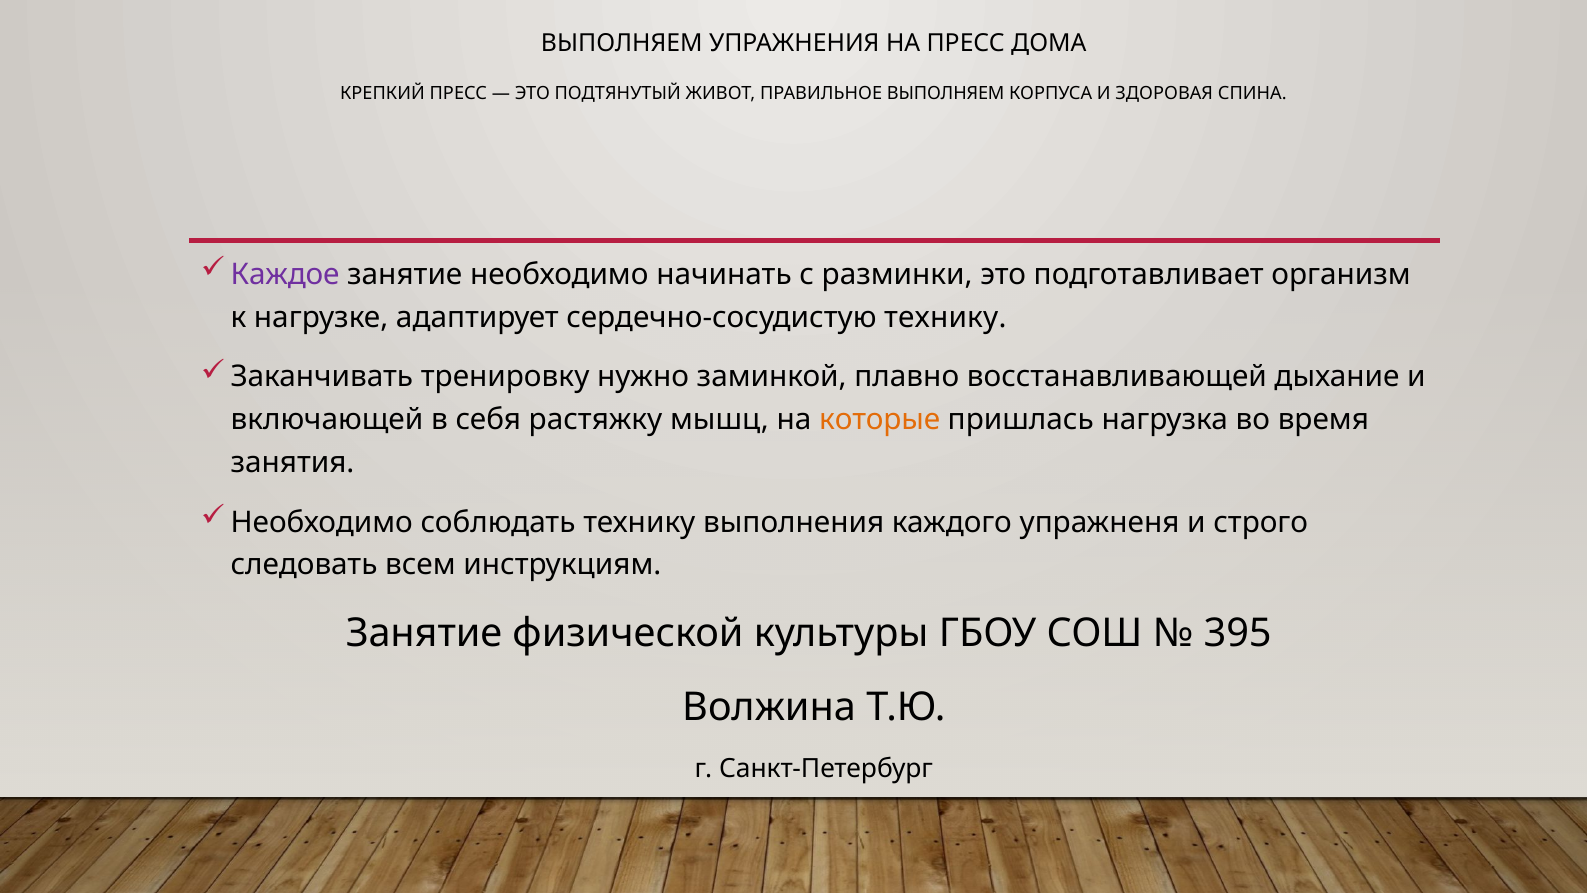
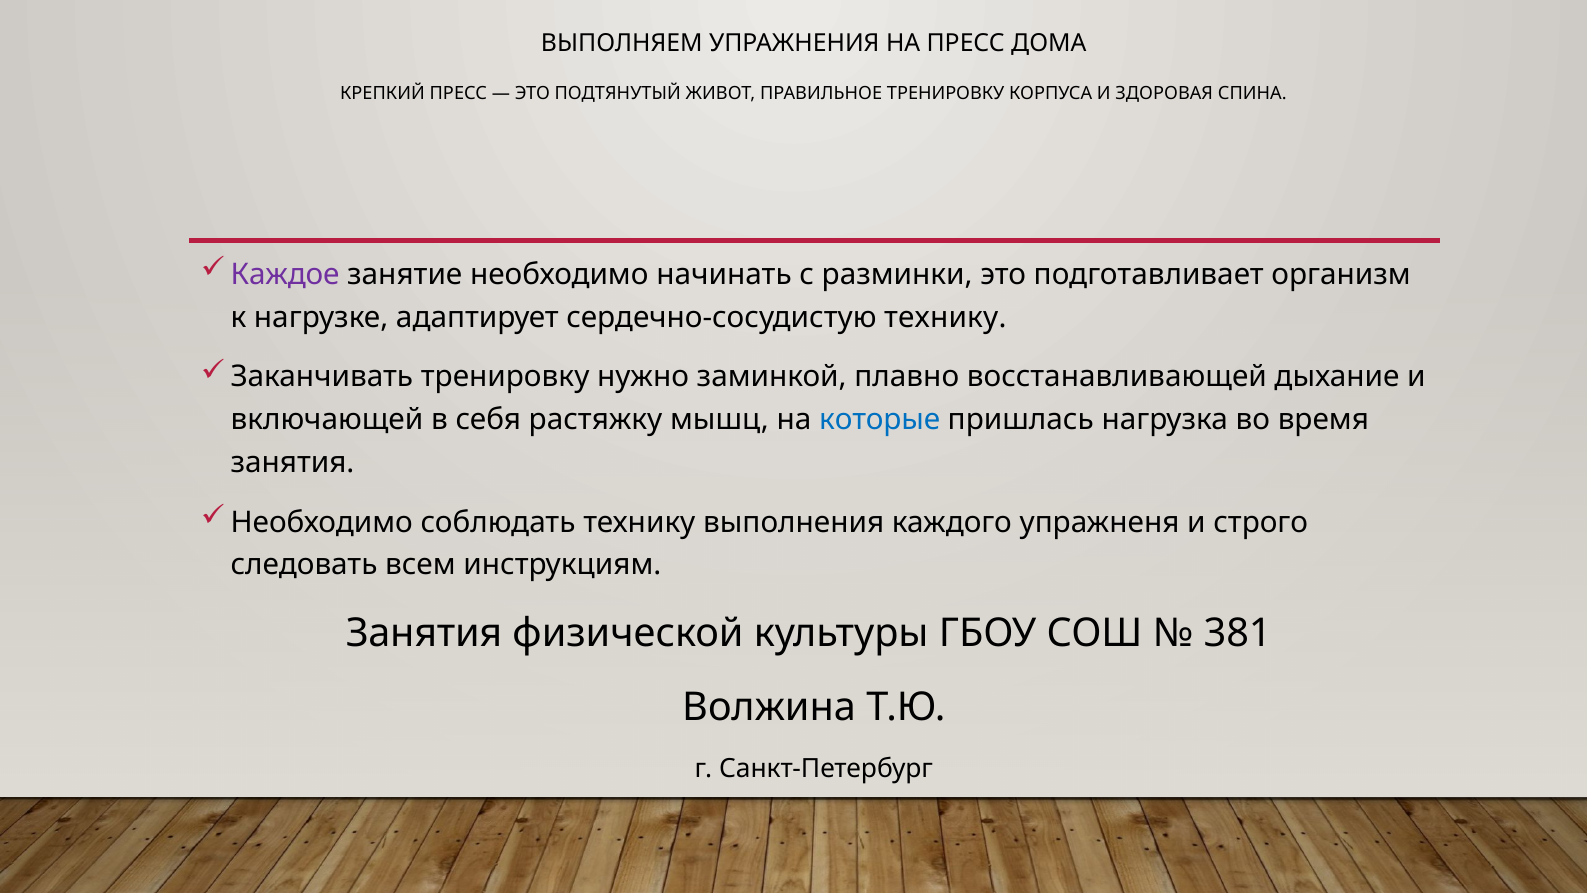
ПРАВИЛЬНОЕ ВЫПОЛНЯЕМ: ВЫПОЛНЯЕМ -> ТРЕНИРОВКУ (946, 94)
которые colour: orange -> blue (880, 420)
Занятие: Занятие -> Занятия (424, 633)
395: 395 -> 381 (1238, 633)
